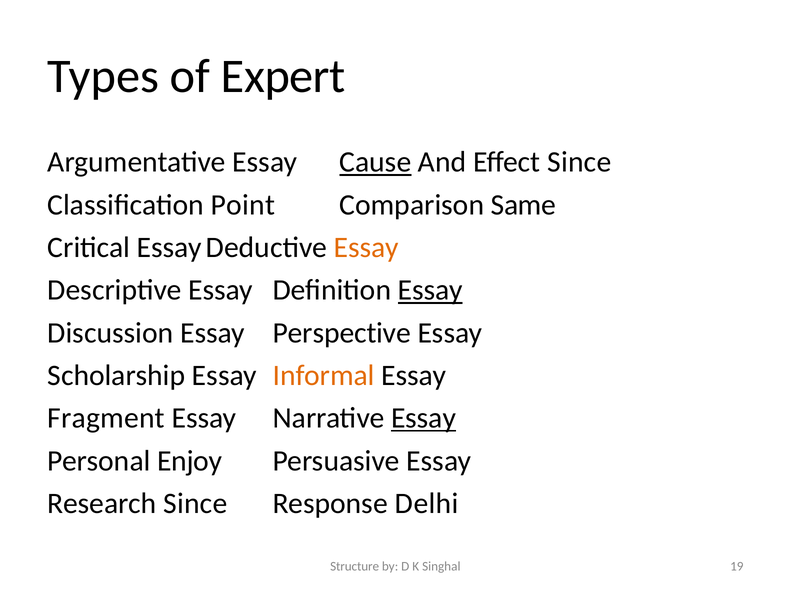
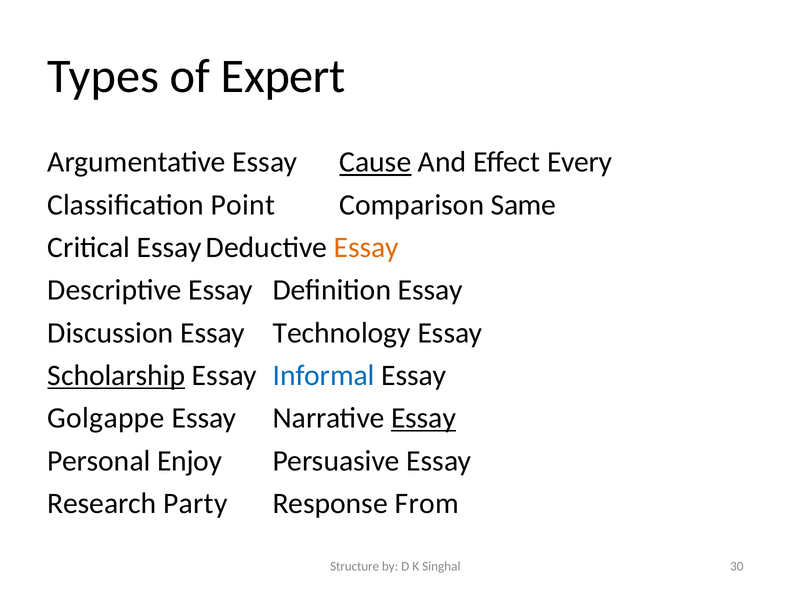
Effect Since: Since -> Every (580, 162)
Essay underline: present -> none (430, 290)
Perspective: Perspective -> Technology (342, 333)
Scholarship underline: none -> present (116, 376)
Informal colour: orange -> blue (324, 376)
Fragment: Fragment -> Golgappe (106, 418)
Research Since: Since -> Party (195, 504)
Delhi: Delhi -> From (427, 504)
19: 19 -> 30 (737, 566)
